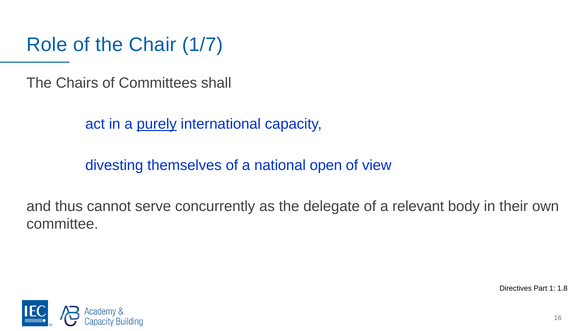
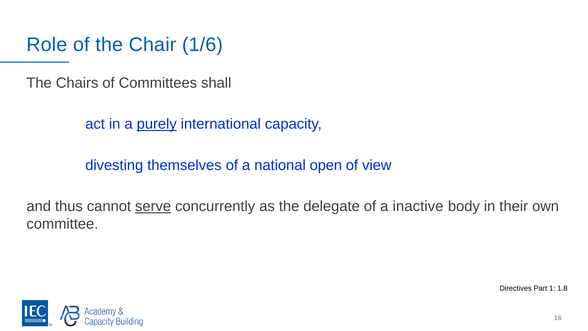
1/7: 1/7 -> 1/6 (203, 45)
serve underline: none -> present (153, 206)
relevant: relevant -> inactive (418, 206)
